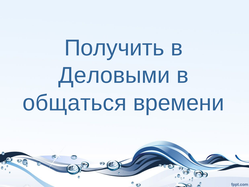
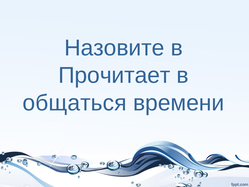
Получить: Получить -> Назовите (114, 48)
Деловыми: Деловыми -> Прочитает (114, 75)
